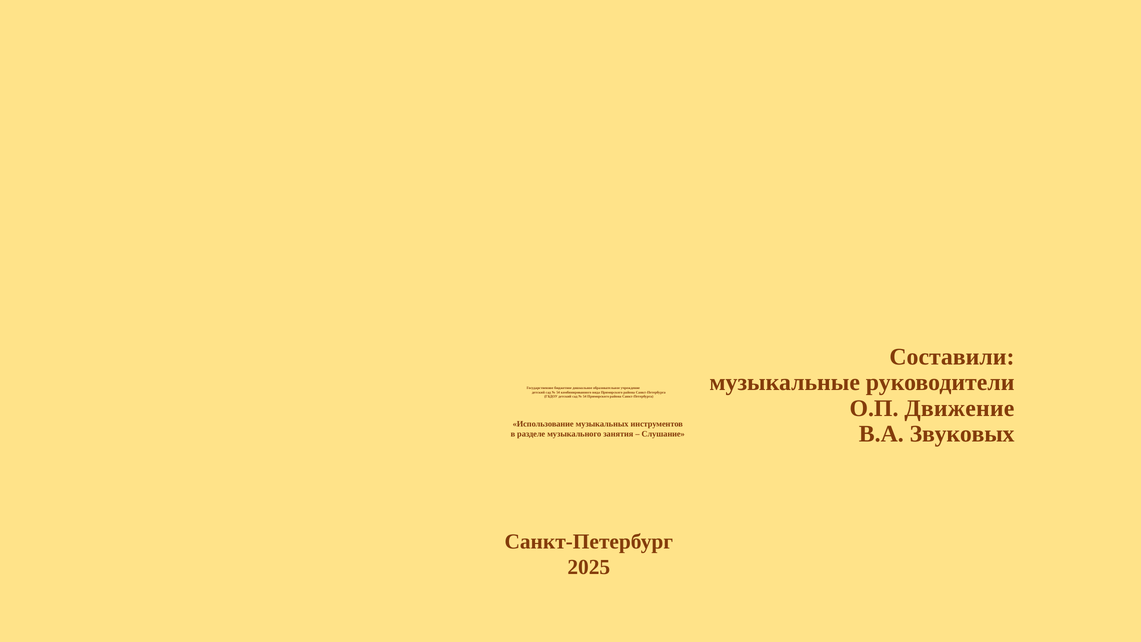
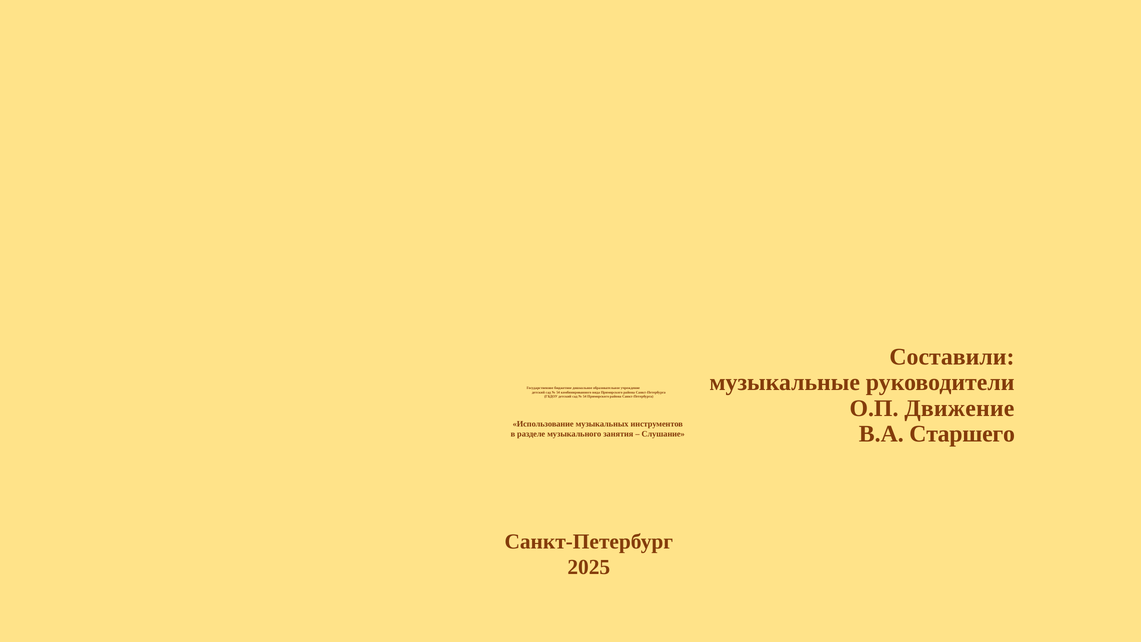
Звуковых: Звуковых -> Старшего (962, 434)
